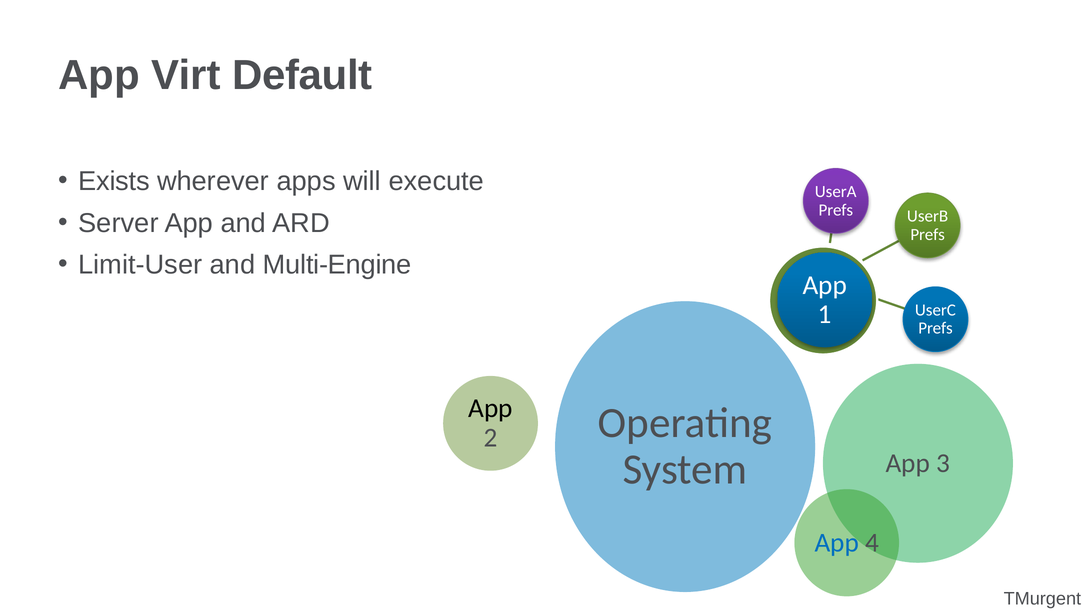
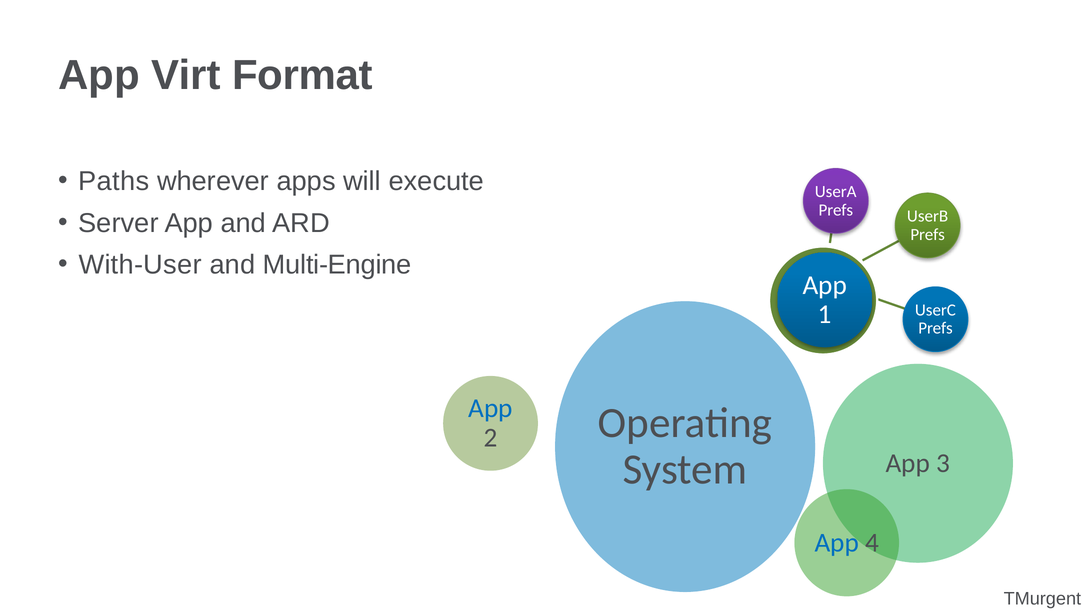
Default: Default -> Format (302, 75)
Exists: Exists -> Paths (114, 182)
Limit-User: Limit-User -> With-User (140, 265)
App colour: black -> blue (491, 409)
